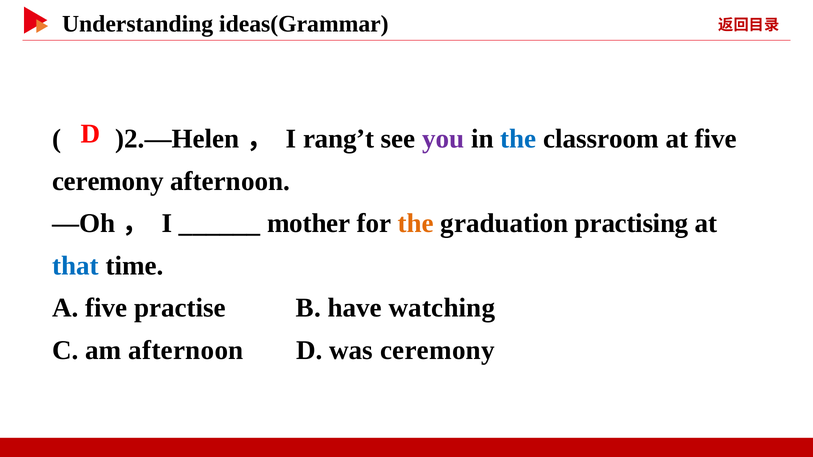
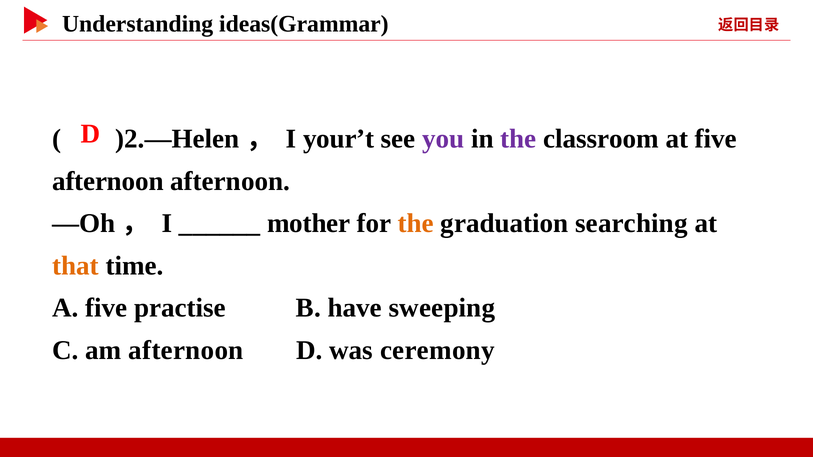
rang’t: rang’t -> your’t (339, 139)
the colour: blue -> purple (518, 139)
ceremony: ceremony -> afternoon (108, 181)
practising: practising -> searching (631, 224)
that colour: blue -> orange (75, 266)
watching: watching -> sweeping (442, 308)
